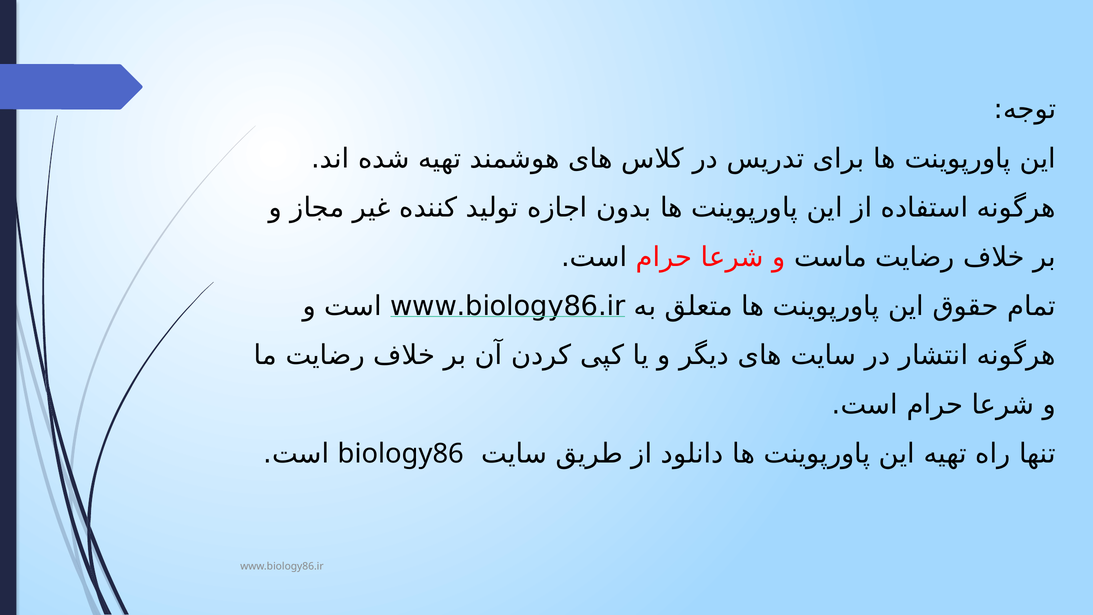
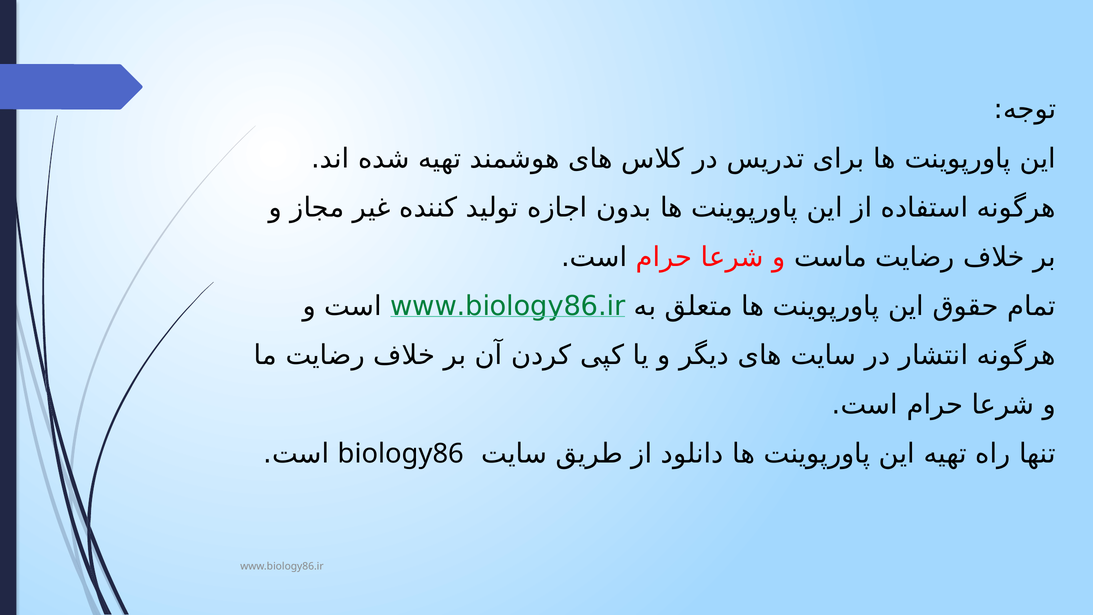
www.biology86.ir colour: black -> green (508, 306)
